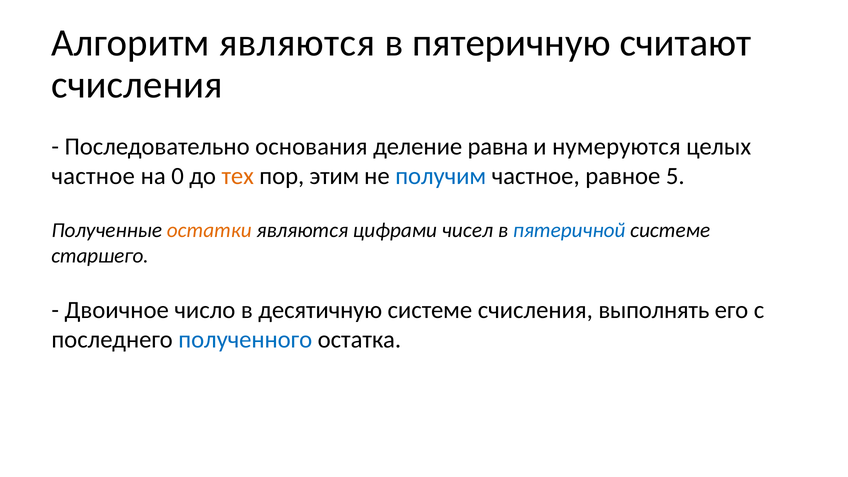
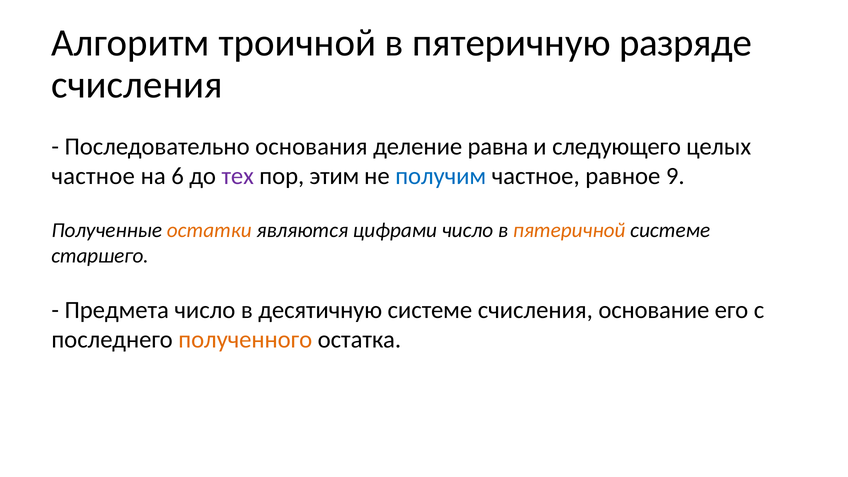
Алгоритм являются: являются -> троичной (297, 43)
считают: считают -> разряде (685, 43)
нумеруются: нумеруются -> следующего (617, 147)
0: 0 -> 6 (178, 176)
тех colour: orange -> purple (238, 176)
5: 5 -> 9 (675, 176)
цифрами чисел: чисел -> число (467, 230)
пятеричной colour: blue -> orange (569, 230)
Двоичное: Двоичное -> Предмета (117, 310)
выполнять: выполнять -> основание (654, 310)
полученного colour: blue -> orange (245, 339)
